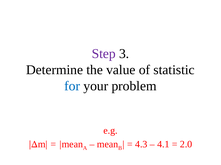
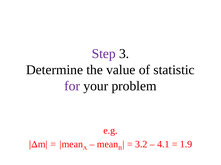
for colour: blue -> purple (72, 86)
4.3: 4.3 -> 3.2 (141, 145)
2.0: 2.0 -> 1.9 (186, 145)
